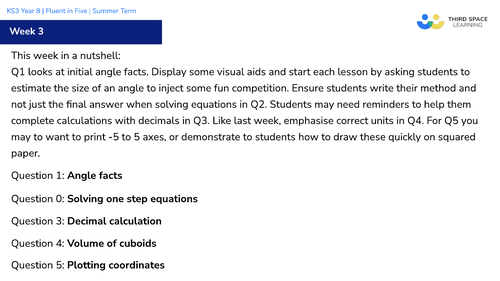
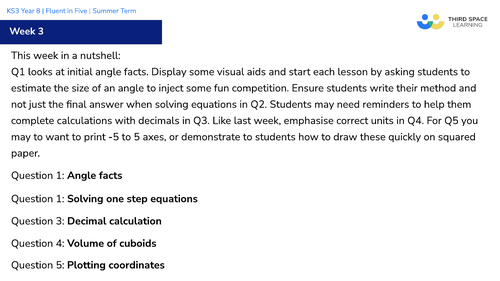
0: 0 -> 1 (60, 199)
